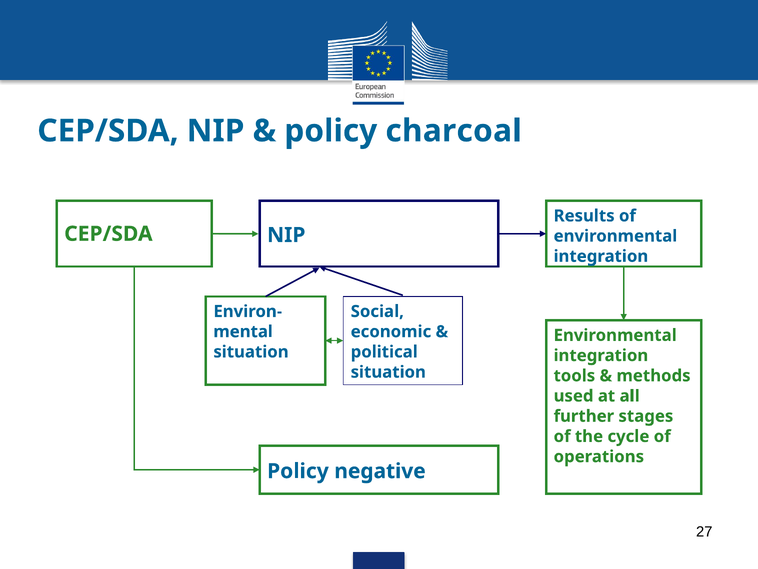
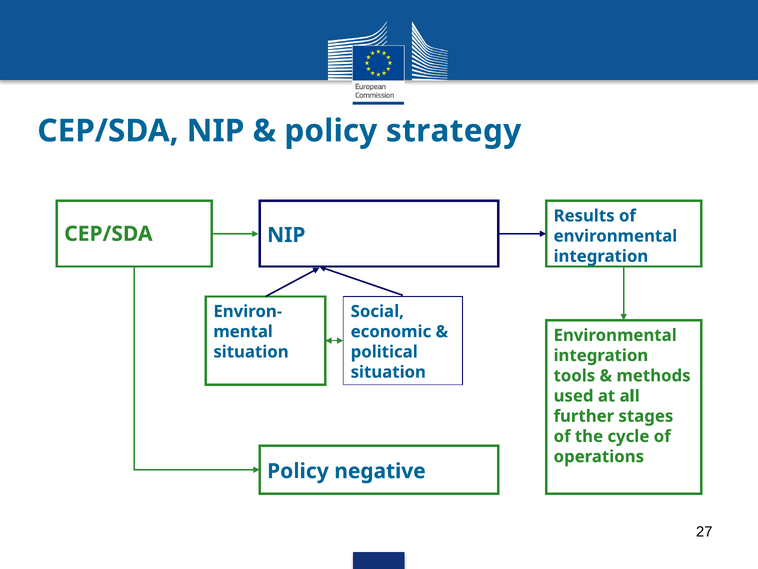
charcoal: charcoal -> strategy (454, 131)
